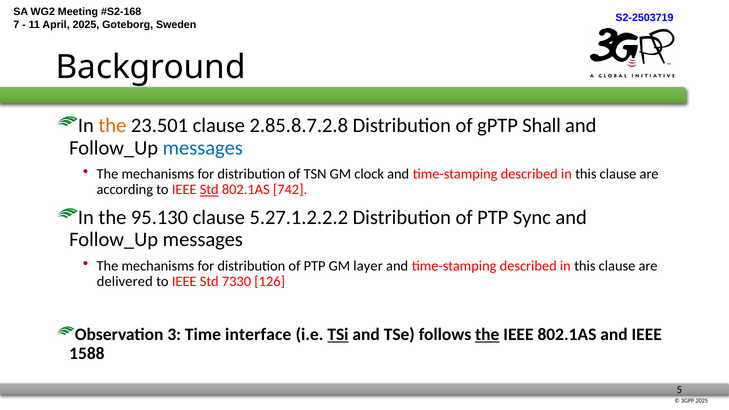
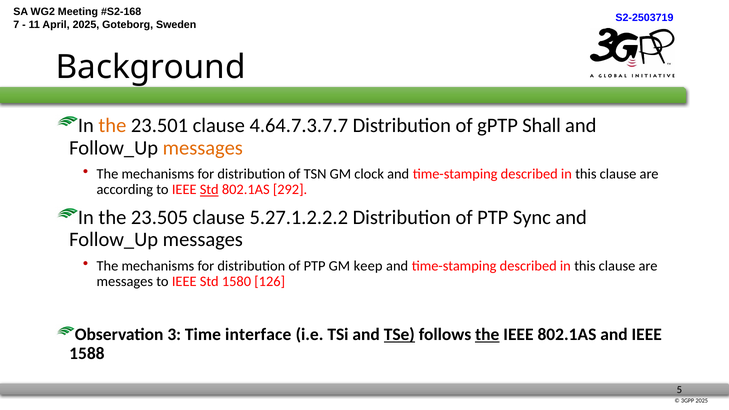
2.85.8.7.2.8: 2.85.8.7.2.8 -> 4.64.7.3.7.7 (299, 126)
messages colour: blue -> orange (203, 148)
742: 742 -> 292 (290, 190)
95.130: 95.130 -> 23.505 (160, 218)
layer: layer -> keep (368, 266)
delivered: delivered -> messages (125, 282)
7330: 7330 -> 1580 (236, 282)
TSi underline: present -> none (338, 335)
TSe underline: none -> present (399, 335)
